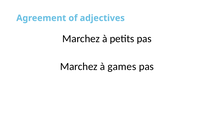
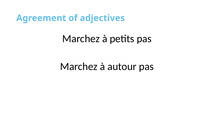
games: games -> autour (122, 66)
